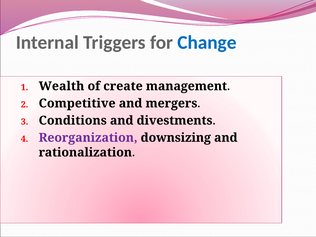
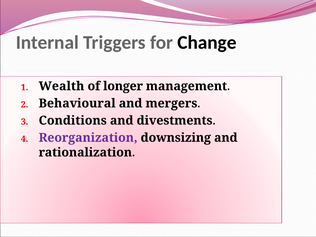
Change colour: blue -> black (207, 42)
create: create -> longer (123, 86)
Competitive: Competitive -> Behavioural (77, 103)
